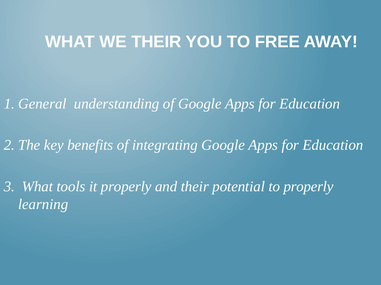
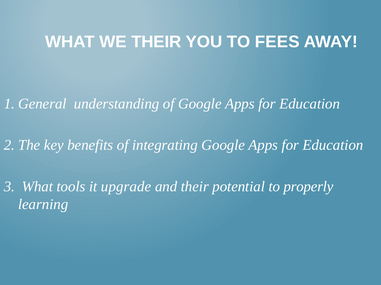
FREE: FREE -> FEES (277, 42)
it properly: properly -> upgrade (126, 187)
